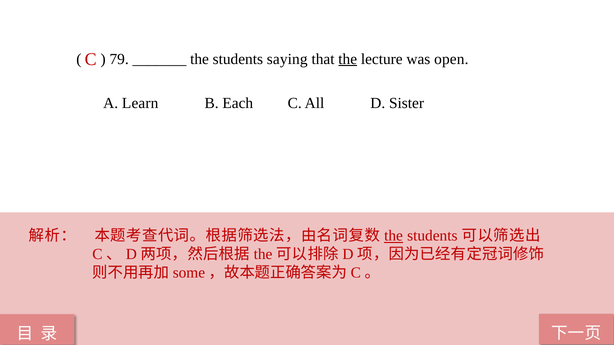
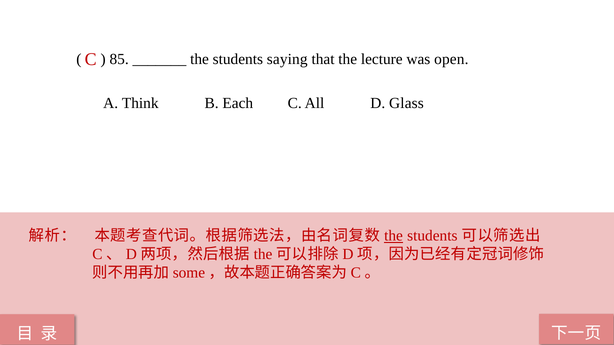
79: 79 -> 85 (119, 59)
the underline: present -> none (348, 59)
Learn: Learn -> Think (140, 103)
Sister: Sister -> Glass (406, 103)
